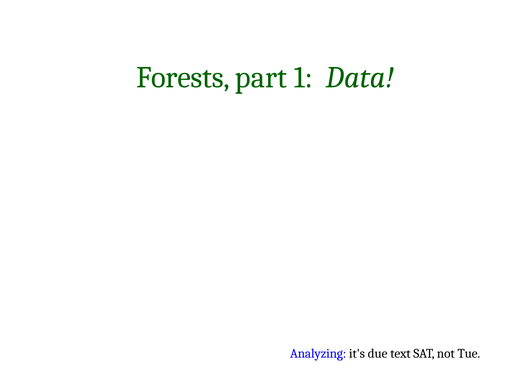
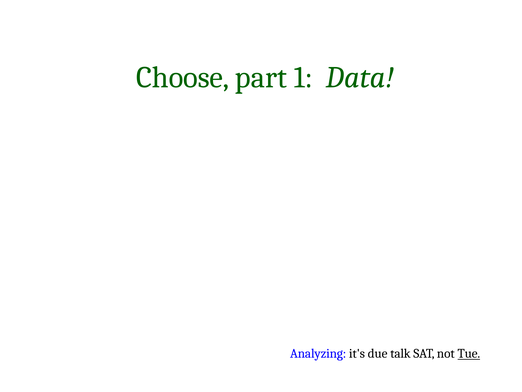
Forests: Forests -> Choose (183, 77)
text: text -> talk (400, 353)
Tue underline: none -> present (469, 353)
